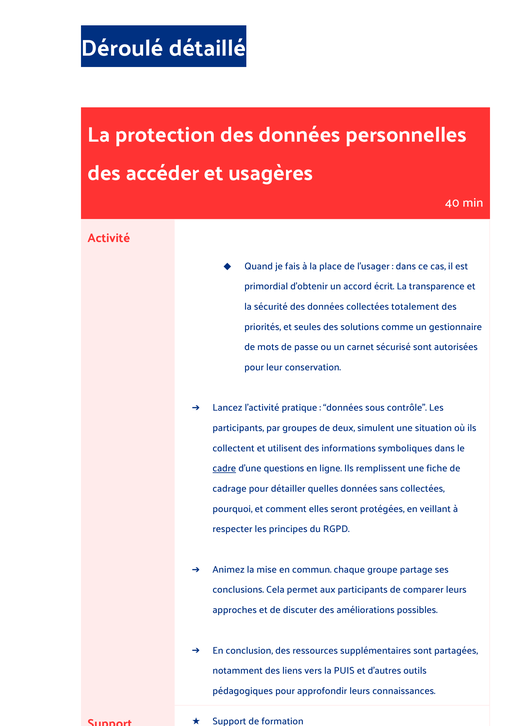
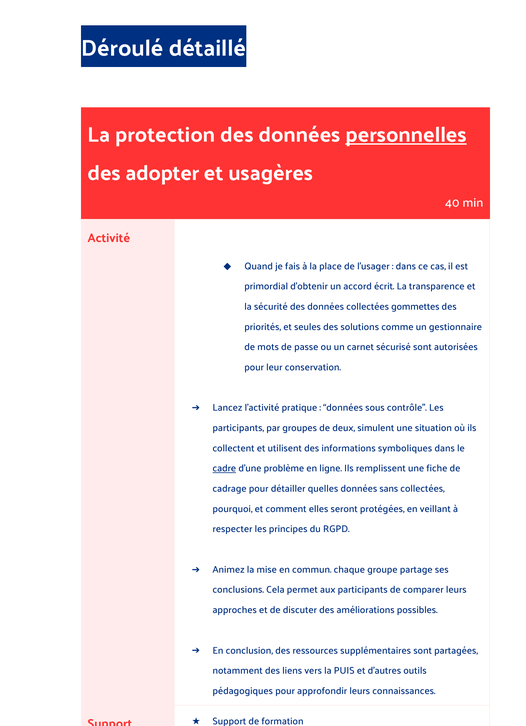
personnelles underline: none -> present (406, 135)
accéder: accéder -> adopter (162, 173)
totalement: totalement -> gommettes (415, 307)
questions: questions -> problème (284, 469)
